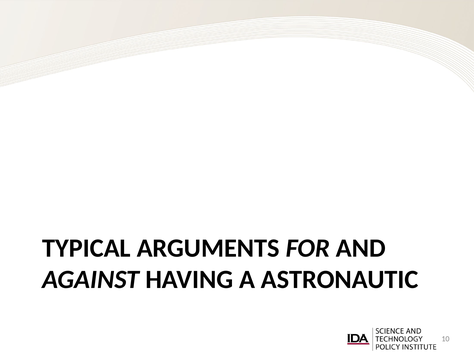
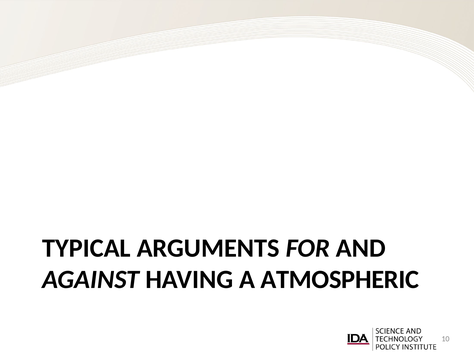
ASTRONAUTIC: ASTRONAUTIC -> ATMOSPHERIC (340, 280)
